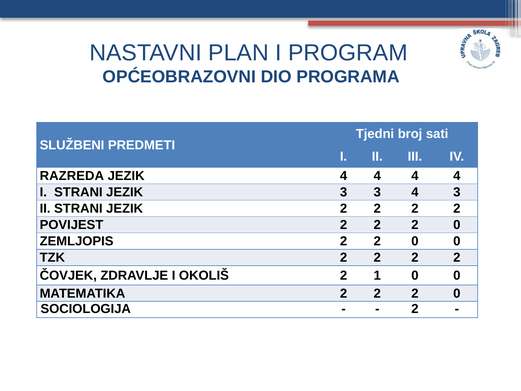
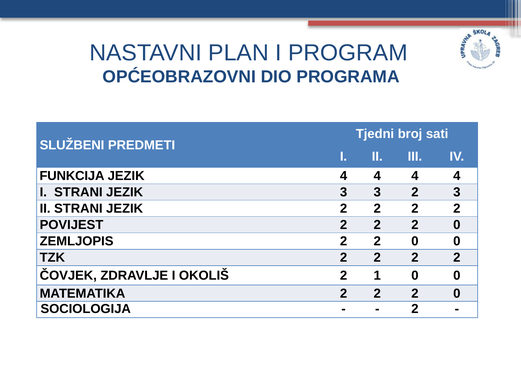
RAZREDA: RAZREDA -> FUNKCIJA (72, 176)
3 4: 4 -> 2 (415, 192)
